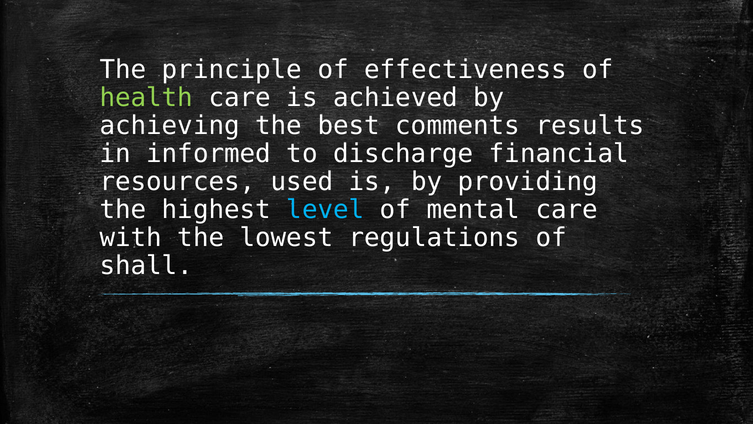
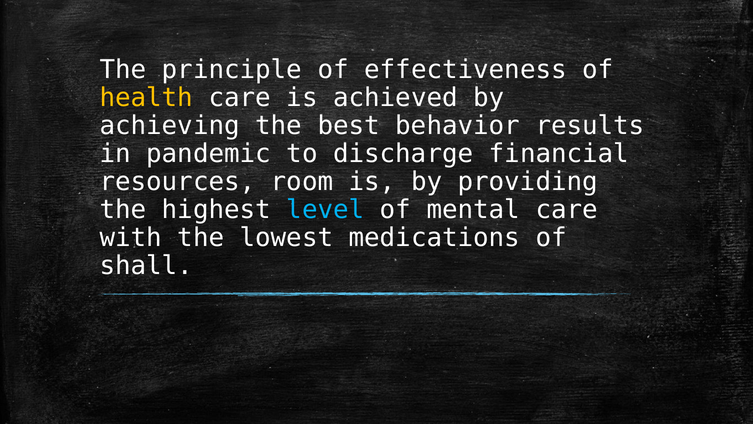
health colour: light green -> yellow (146, 98)
comments: comments -> behavior (458, 126)
informed: informed -> pandemic (209, 154)
used: used -> room (302, 182)
regulations: regulations -> medications (434, 237)
